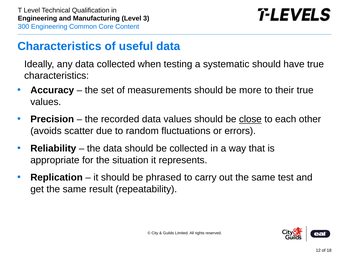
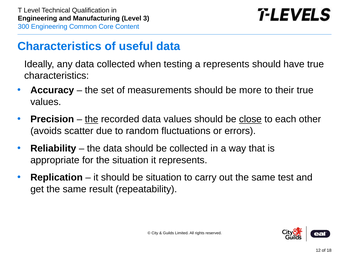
a systematic: systematic -> represents (226, 64)
the underline: none -> present (92, 119)
be phrased: phrased -> situation (164, 177)
